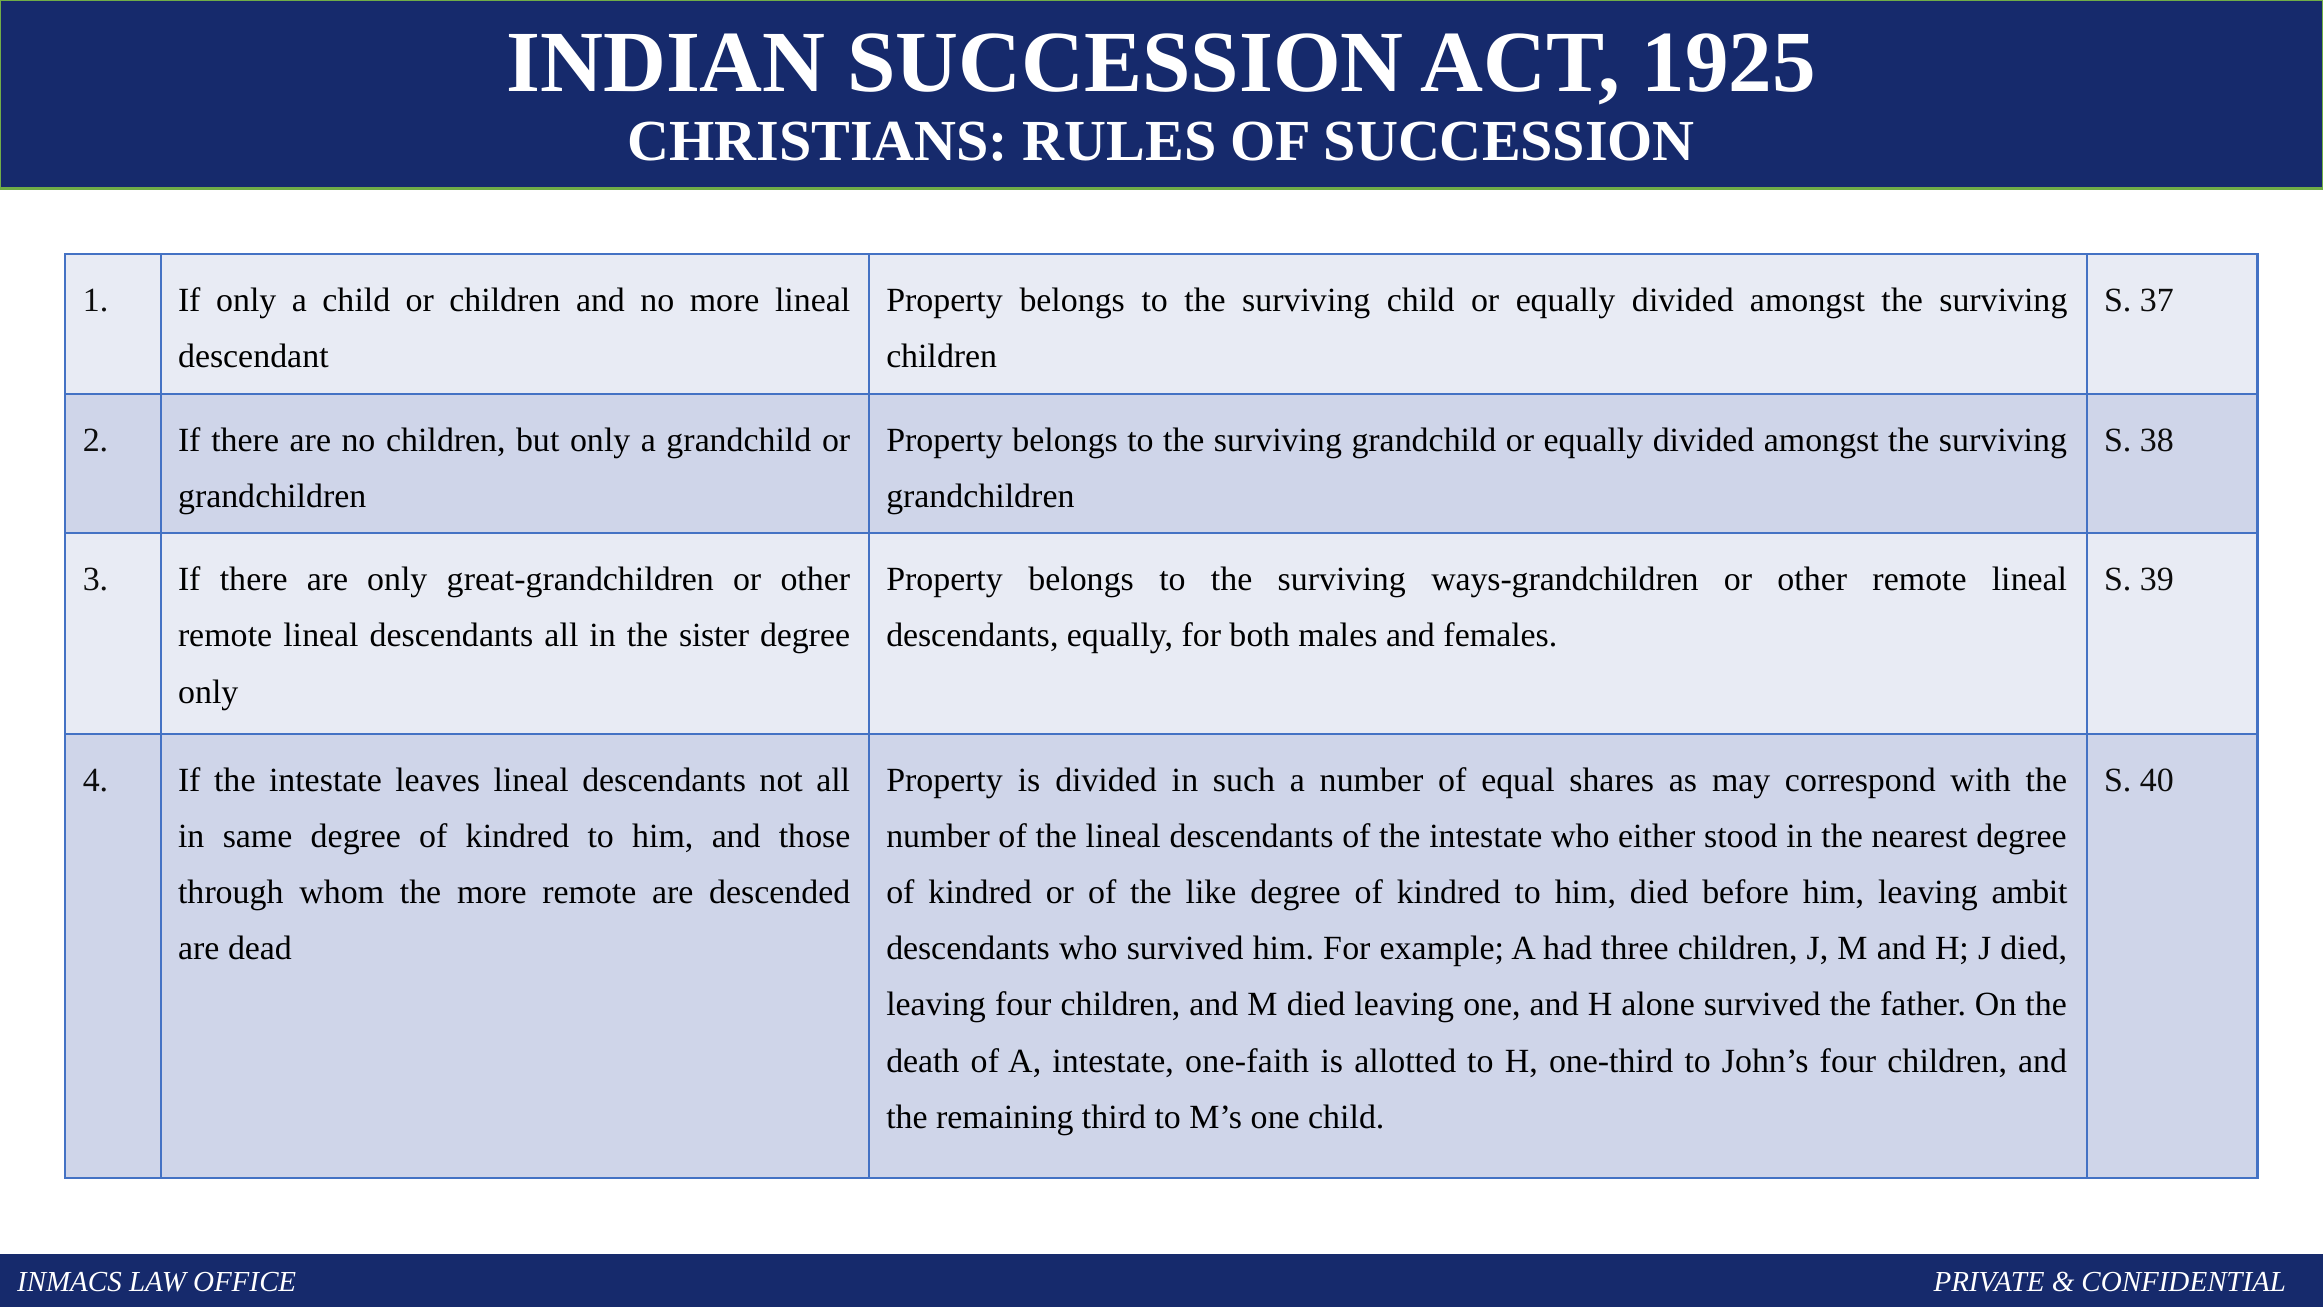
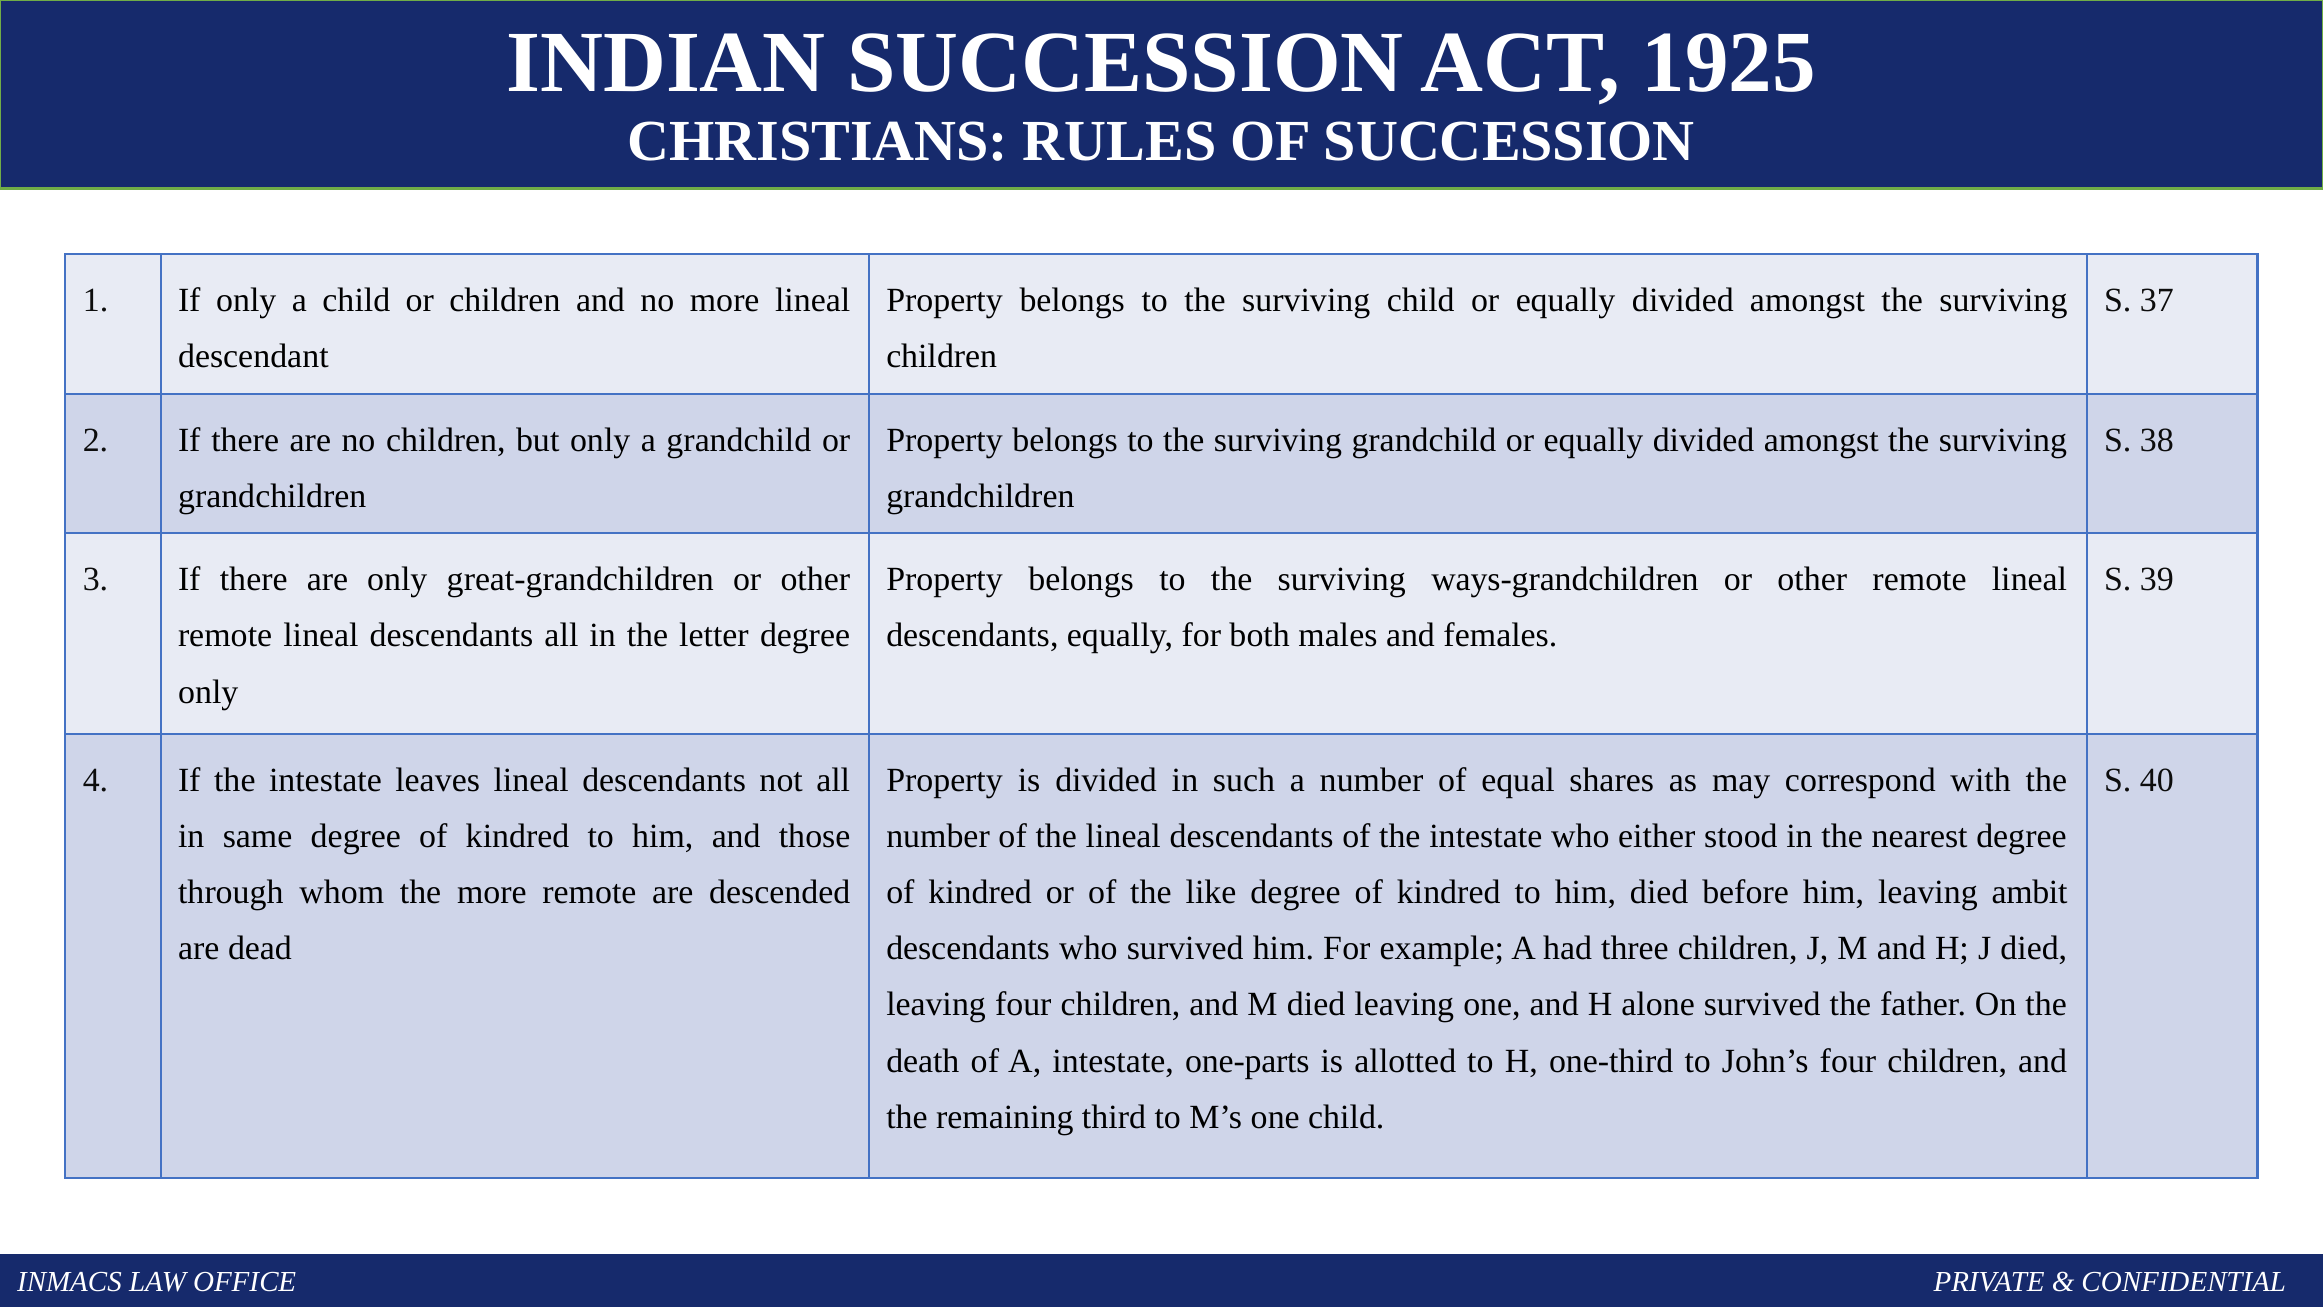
sister: sister -> letter (714, 636)
one-faith: one-faith -> one-parts (1247, 1061)
